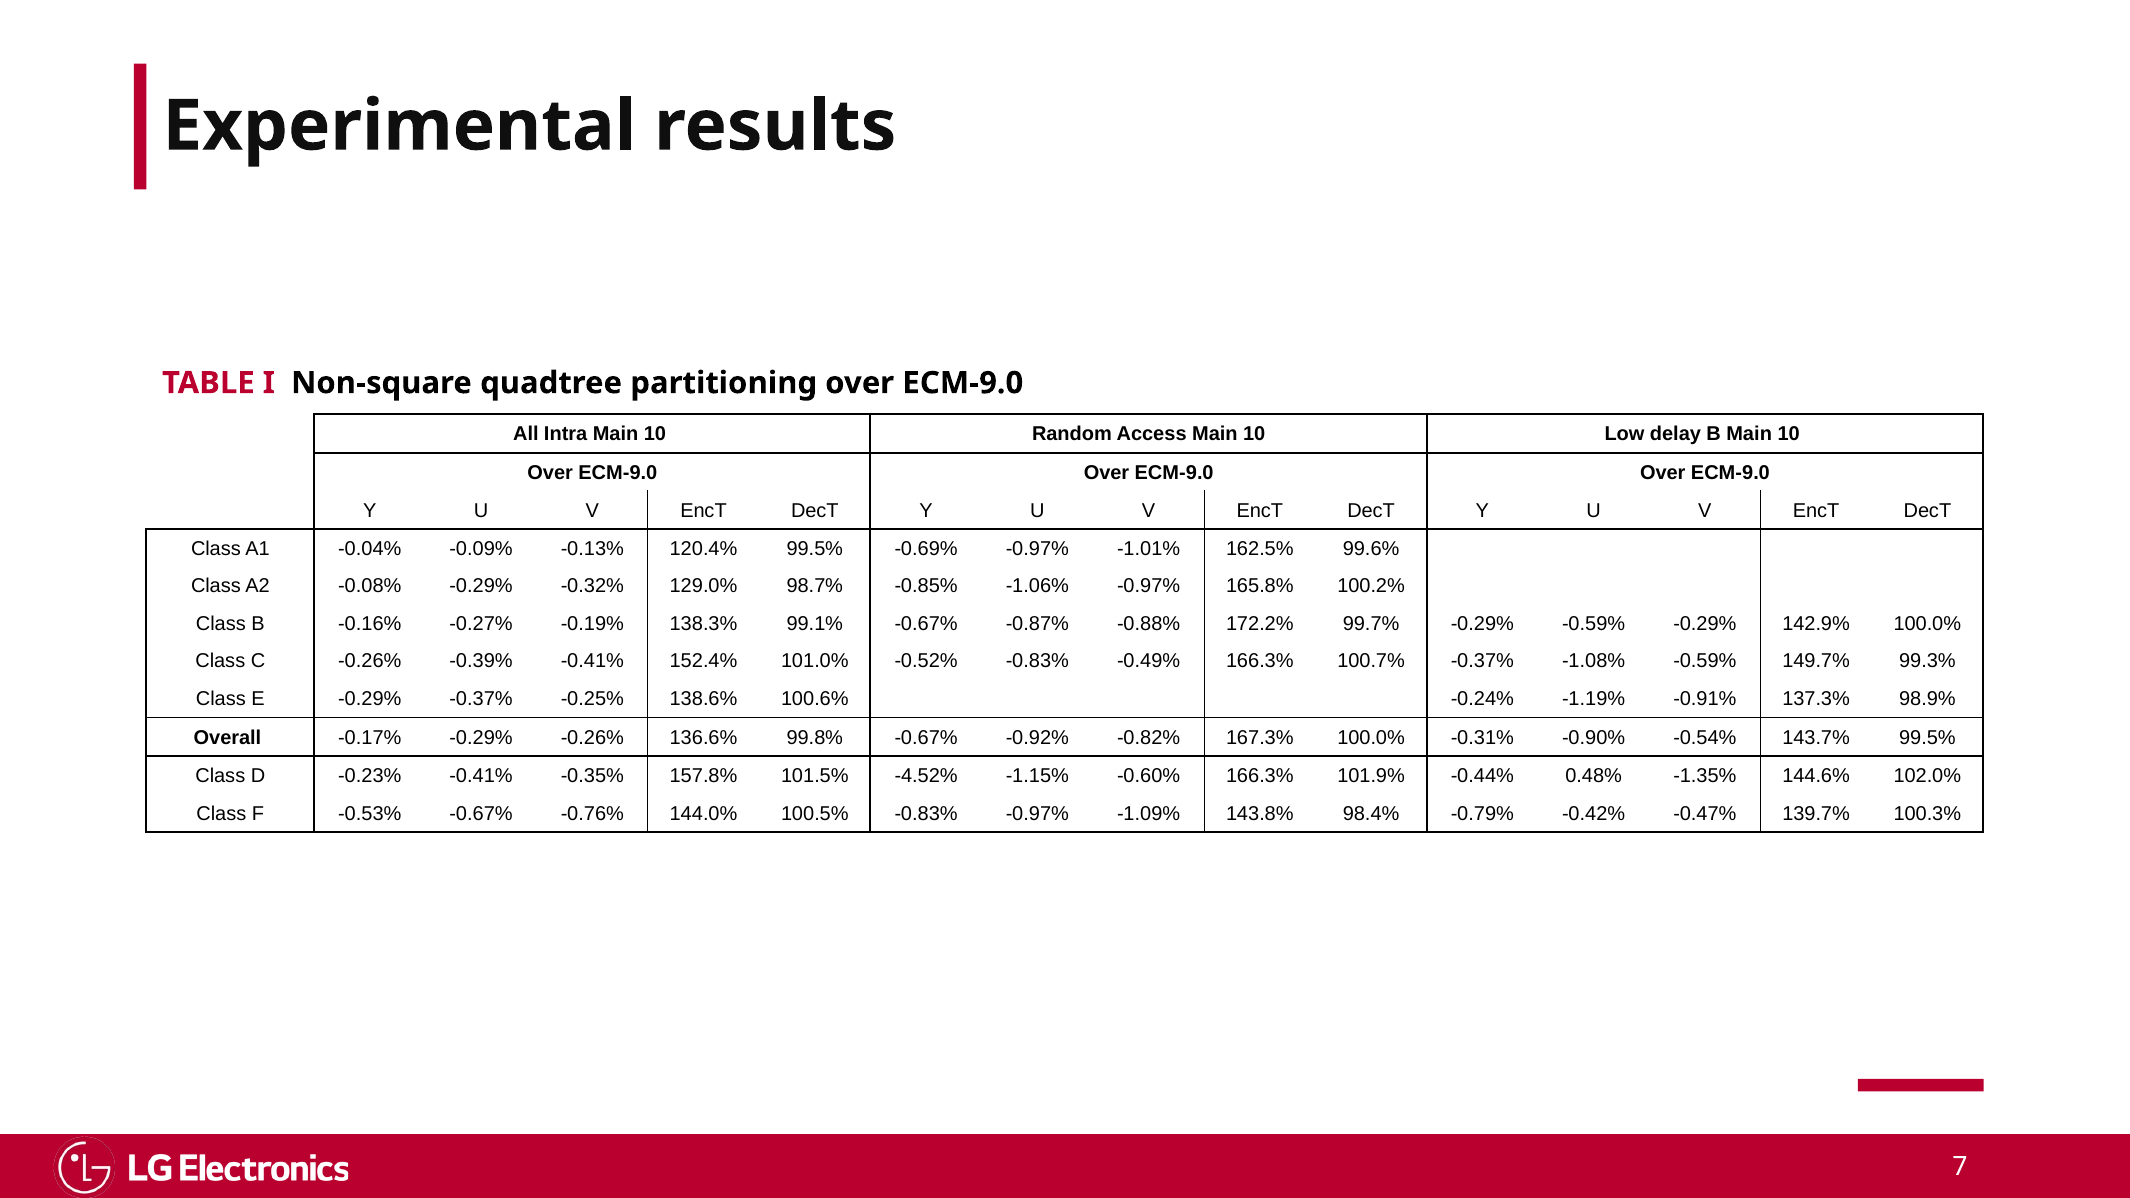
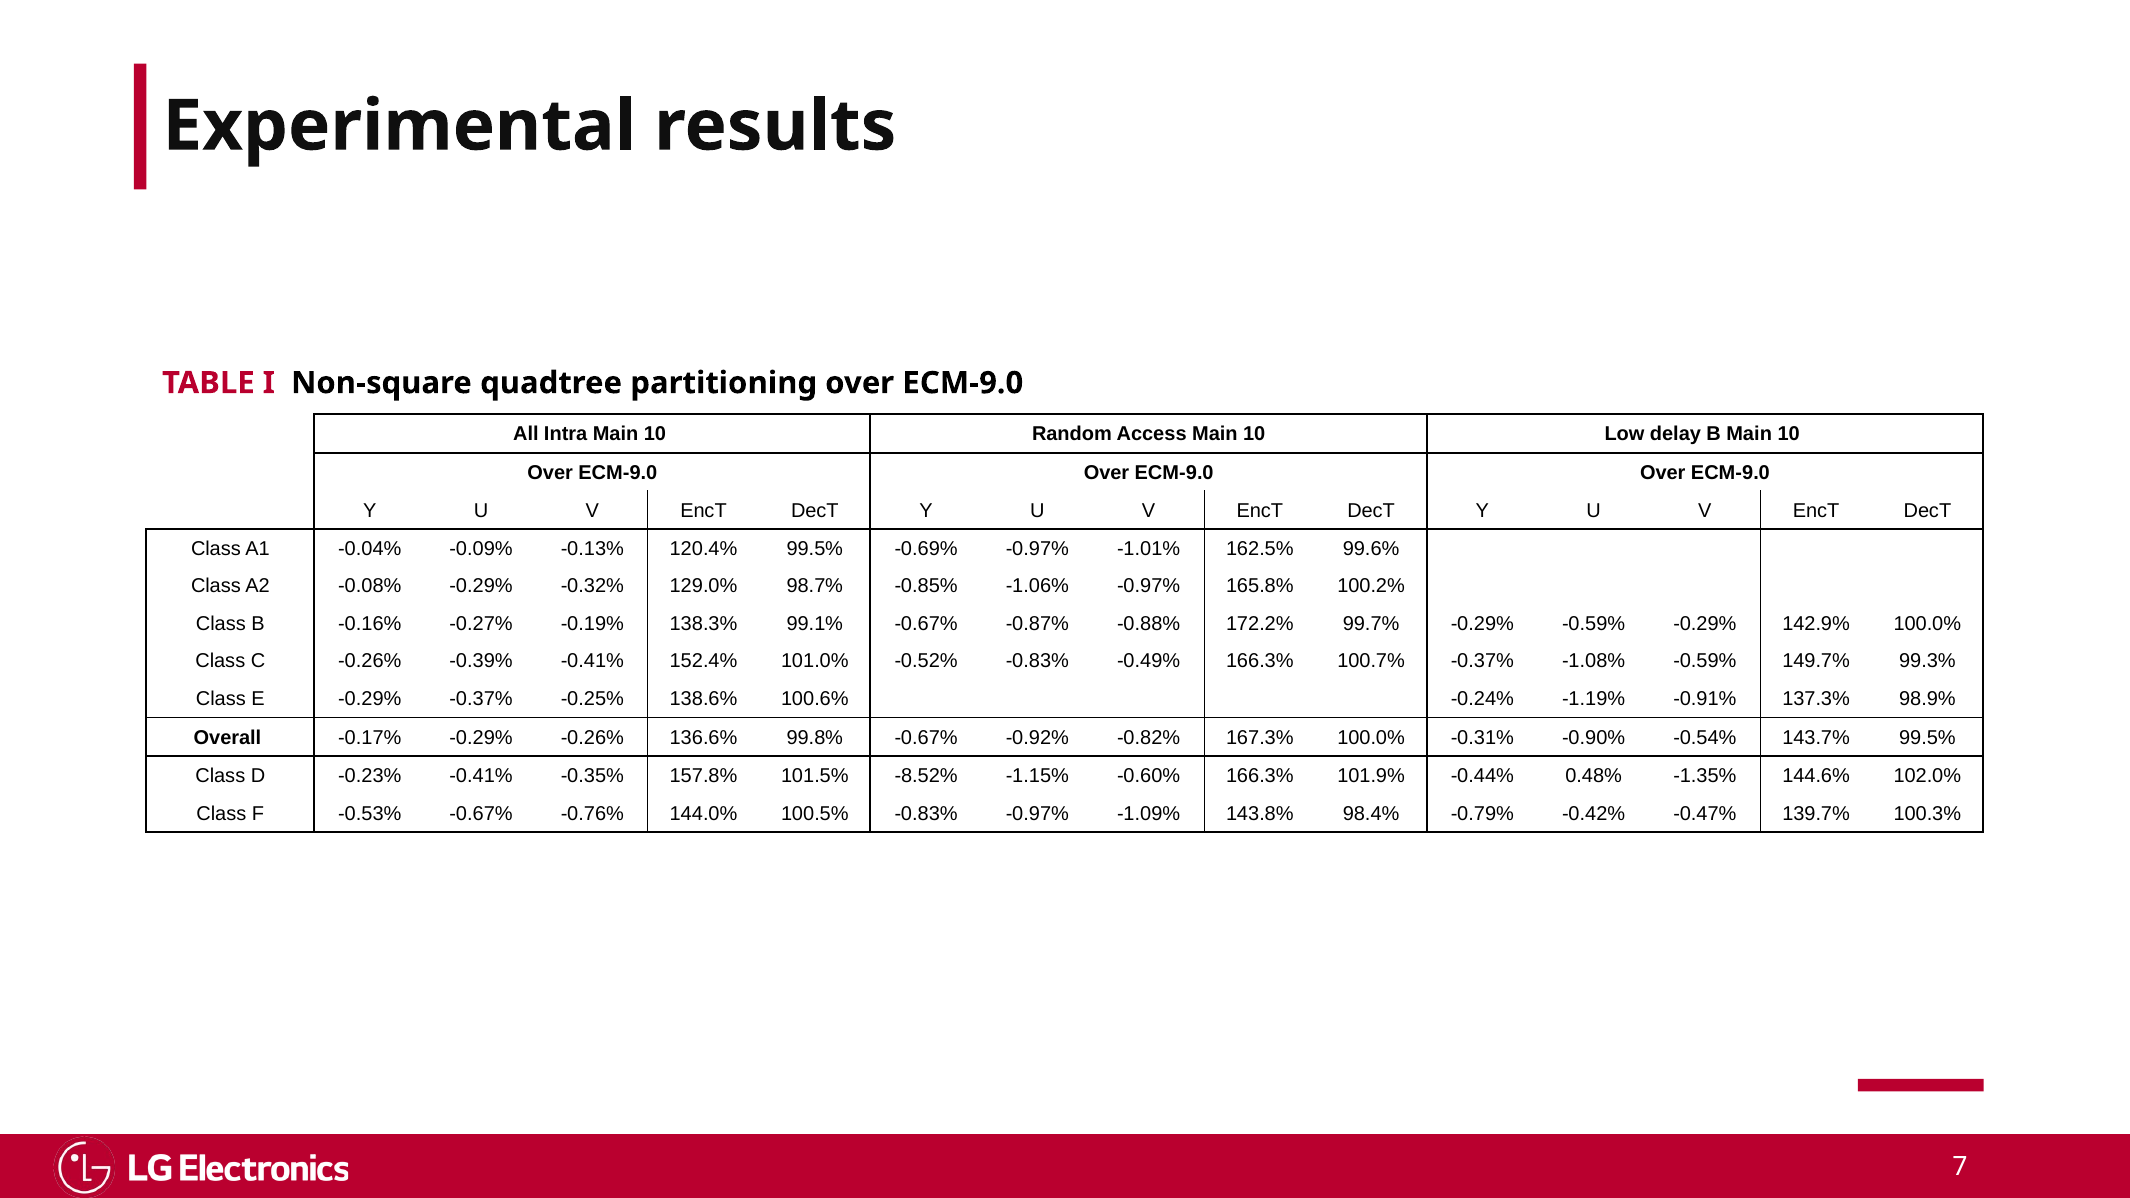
-4.52%: -4.52% -> -8.52% (926, 776)
